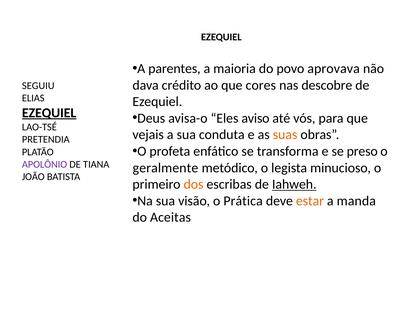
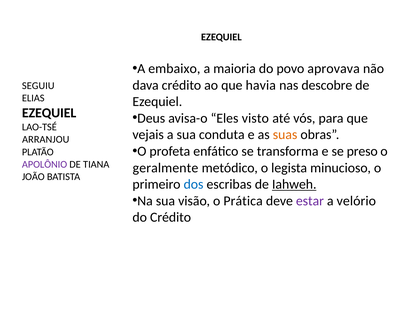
parentes: parentes -> embaixo (174, 69)
cores: cores -> havia (261, 85)
EZEQUIEL underline: present -> none (49, 113)
aviso: aviso -> visto (255, 118)
PRETENDIA: PRETENDIA -> ARRANJOU (46, 139)
dos colour: orange -> blue (194, 184)
estar colour: orange -> purple (310, 201)
manda: manda -> velório (356, 201)
do Aceitas: Aceitas -> Crédito (171, 217)
